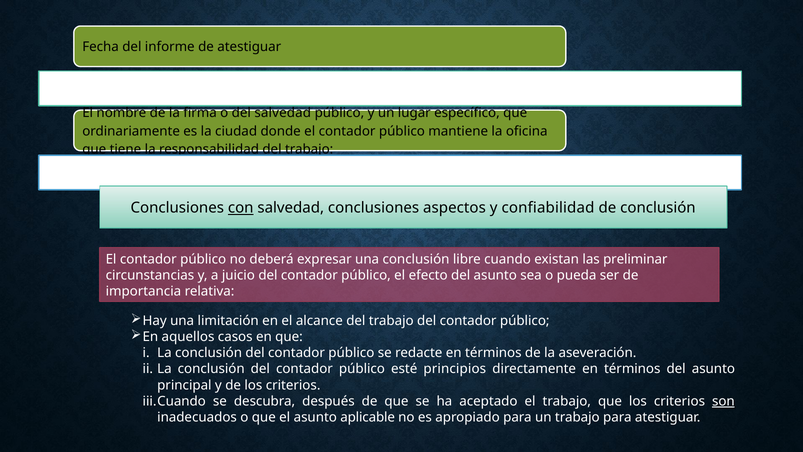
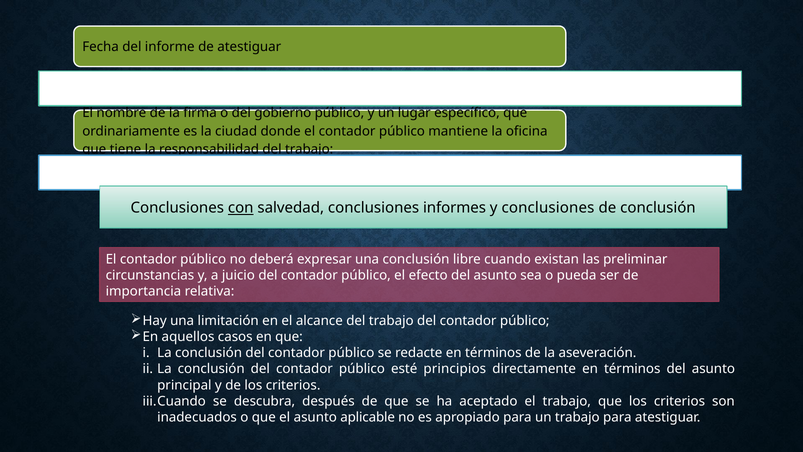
del salvedad: salvedad -> gobierno (283, 113)
aspectos: aspectos -> informes (455, 208)
y confiabilidad: confiabilidad -> conclusiones (548, 208)
son underline: present -> none (723, 401)
